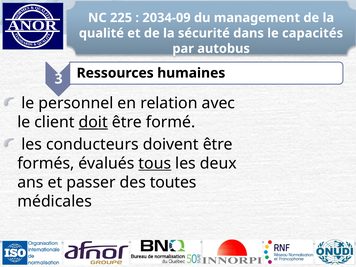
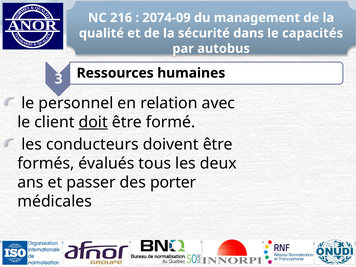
225: 225 -> 216 (121, 18)
2034-09: 2034-09 -> 2074-09 (167, 18)
tous underline: present -> none (155, 163)
toutes: toutes -> porter (173, 182)
